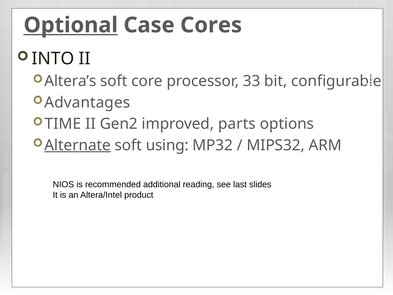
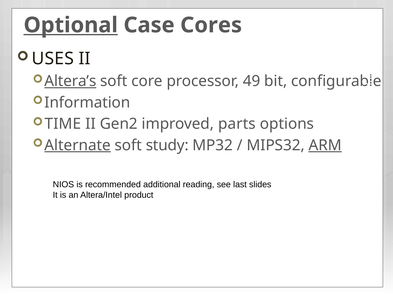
INTO: INTO -> USES (53, 58)
Altera’s underline: none -> present (70, 81)
33: 33 -> 49 (252, 81)
Advantages: Advantages -> Information (87, 102)
using: using -> study (167, 145)
ARM underline: none -> present (325, 145)
